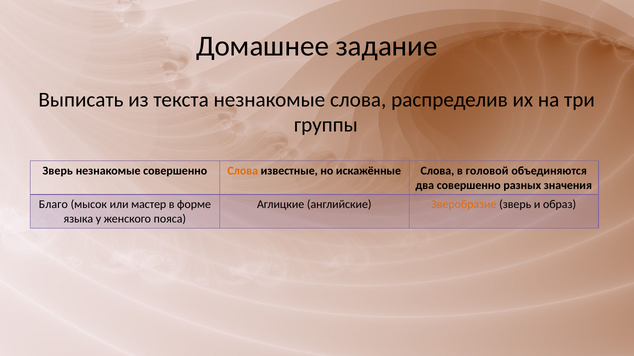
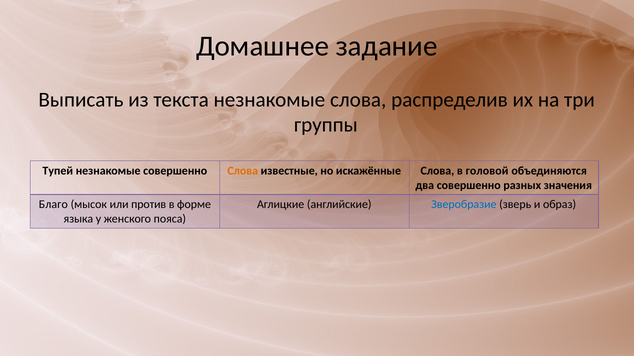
Зверь: Зверь -> Тупей (58, 171)
мастер: мастер -> против (149, 205)
Зверобразие colour: orange -> blue (464, 205)
